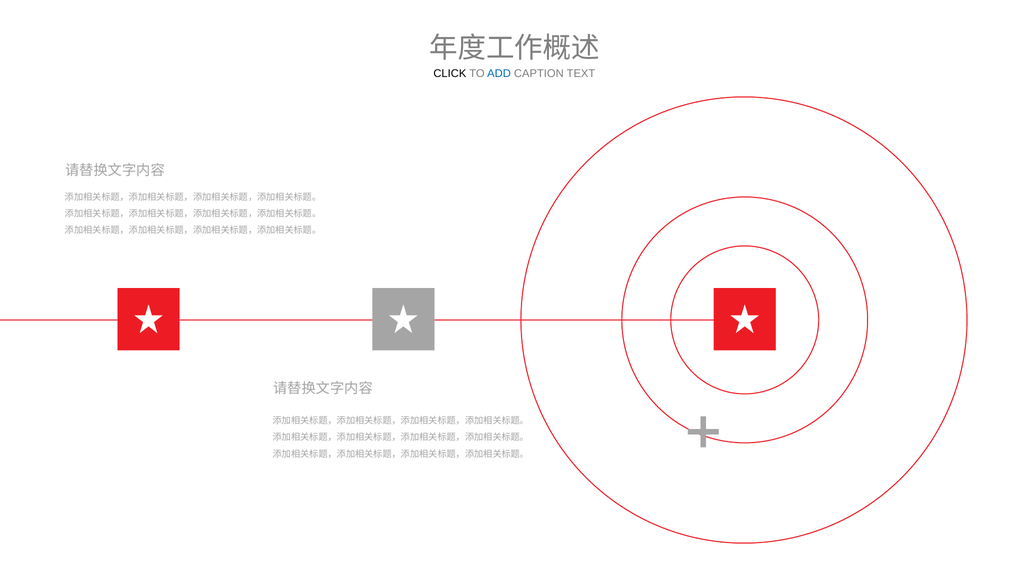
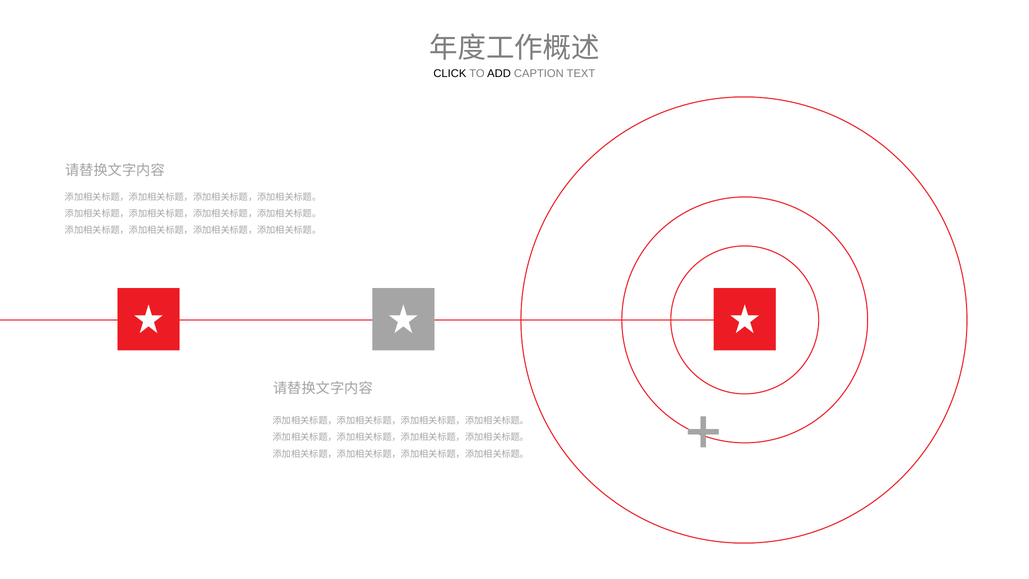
ADD colour: blue -> black (499, 73)
